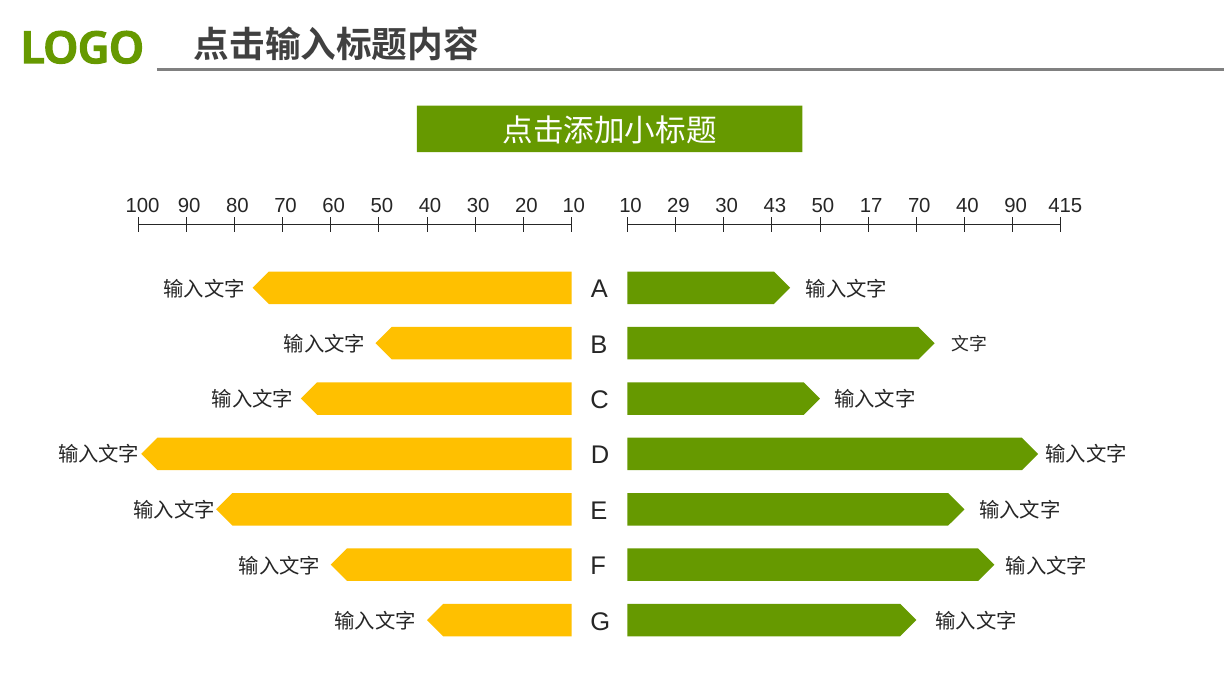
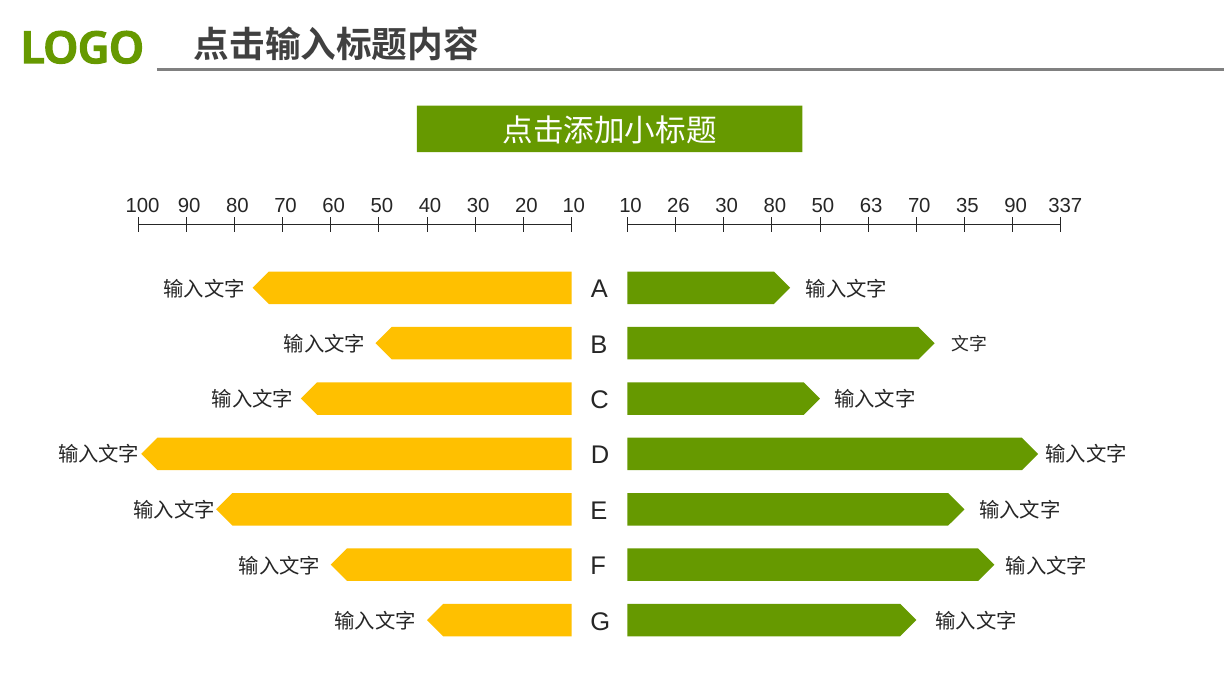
29: 29 -> 26 (679, 206)
30 43: 43 -> 80 (775, 206)
17: 17 -> 63 (871, 206)
70 40: 40 -> 35 (967, 206)
415: 415 -> 337 (1065, 206)
